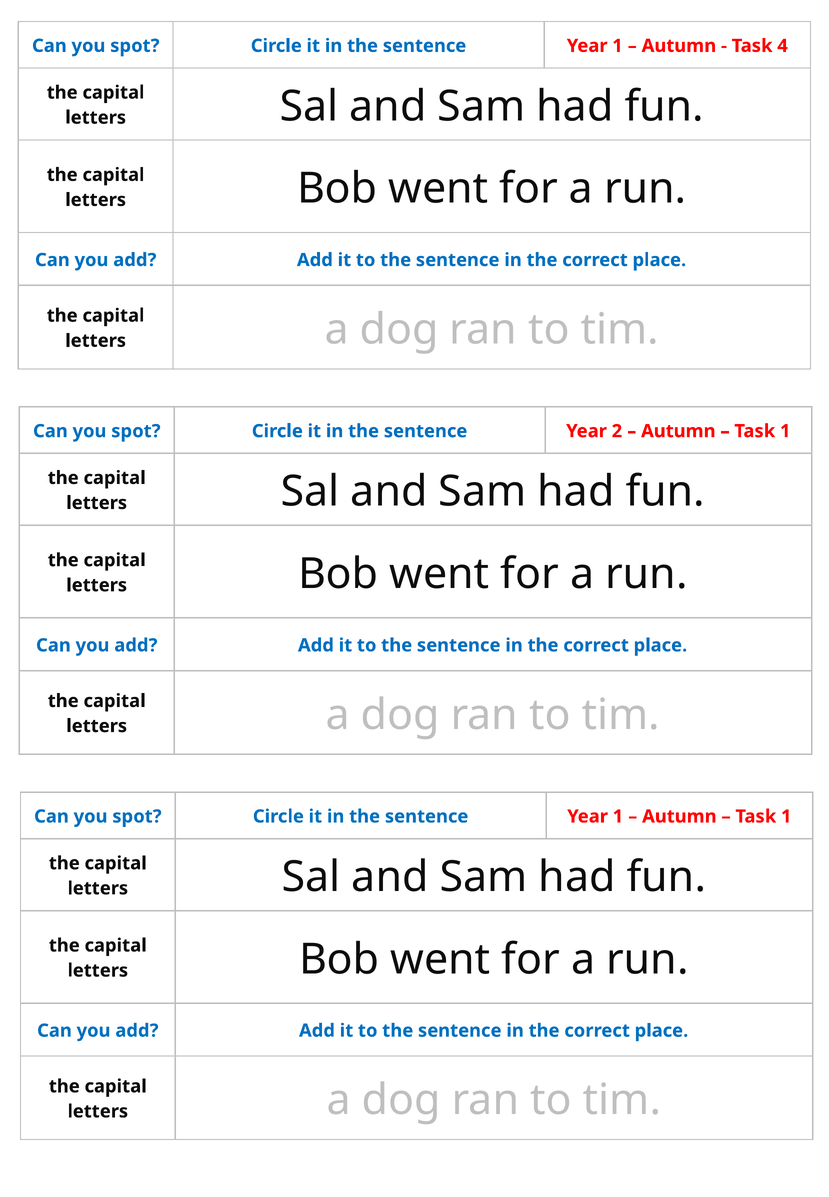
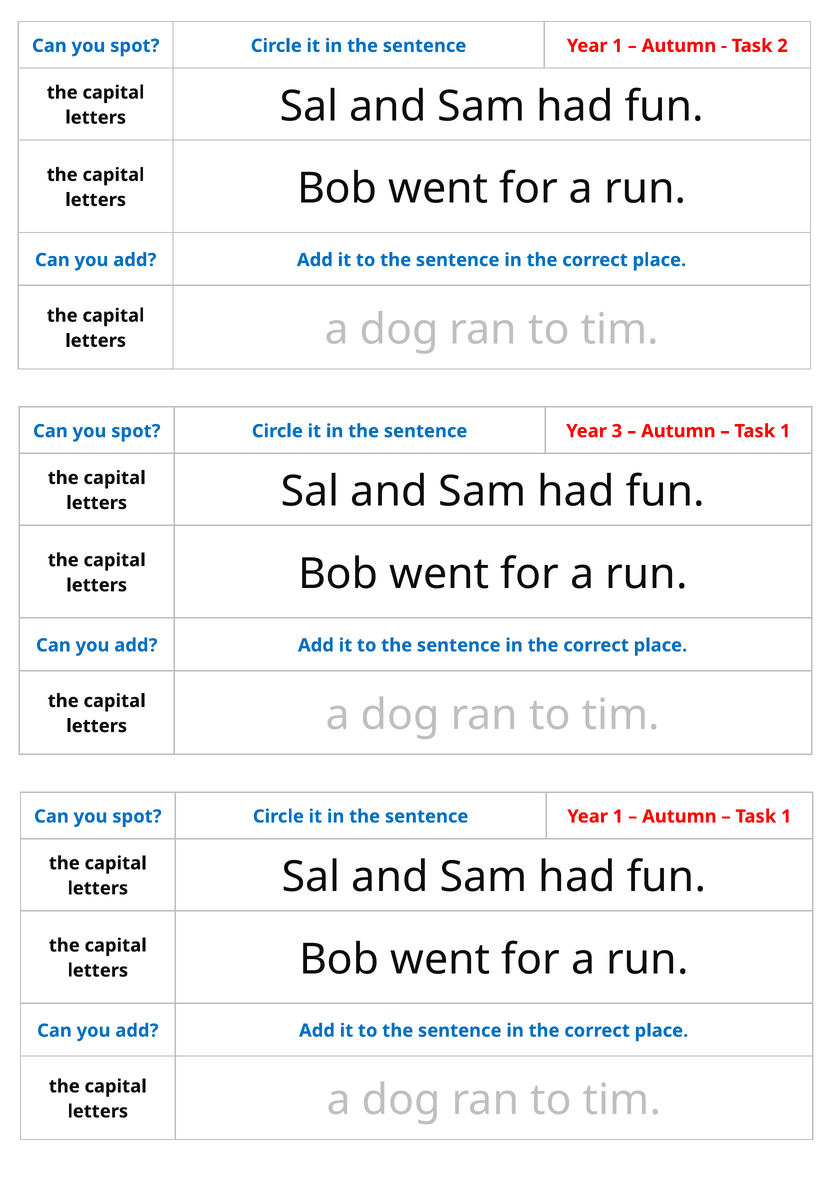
4: 4 -> 2 (783, 46)
2: 2 -> 3 (617, 431)
